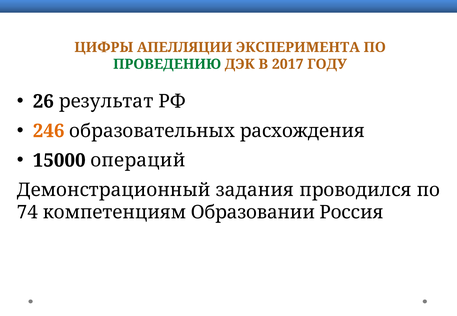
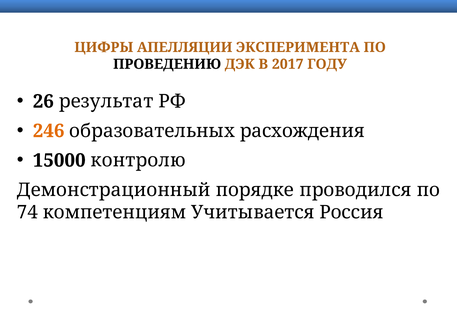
ПРОВЕДЕНИЮ colour: green -> black (167, 64)
операций: операций -> контролю (138, 161)
задания: задания -> порядке (255, 190)
Образовании: Образовании -> Учитывается (253, 213)
